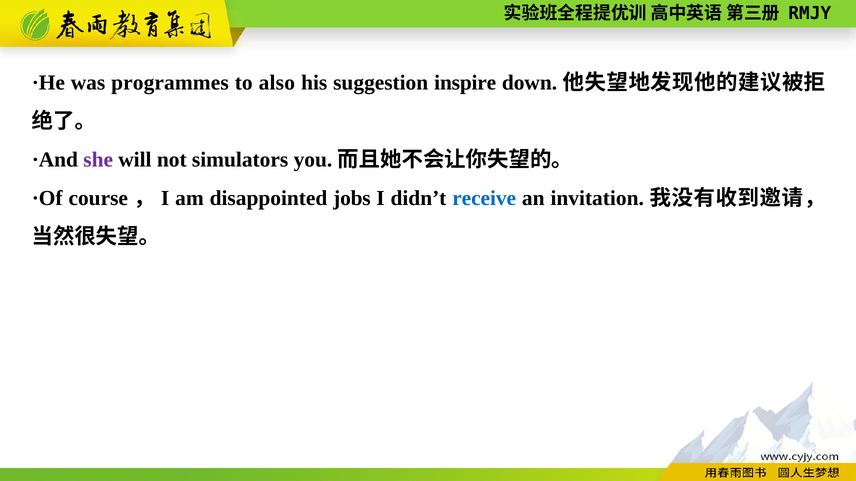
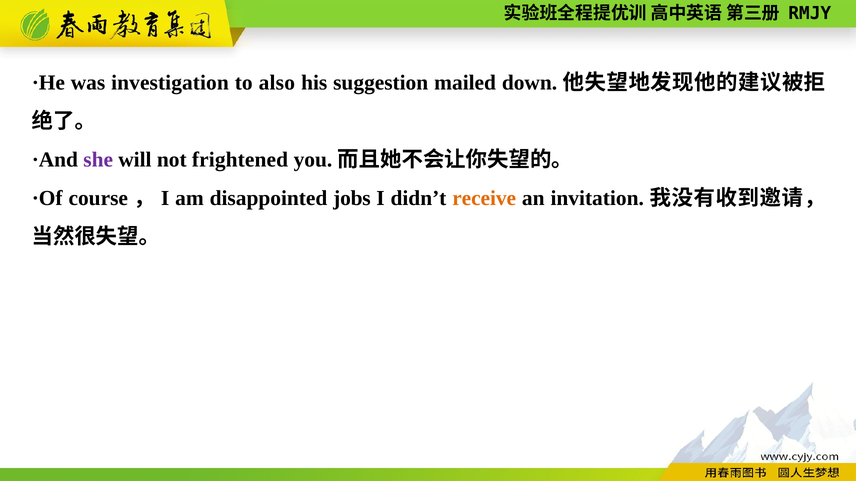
programmes: programmes -> investigation (170, 83)
inspire: inspire -> mailed (465, 83)
simulators: simulators -> frightened (240, 160)
receive colour: blue -> orange (484, 198)
